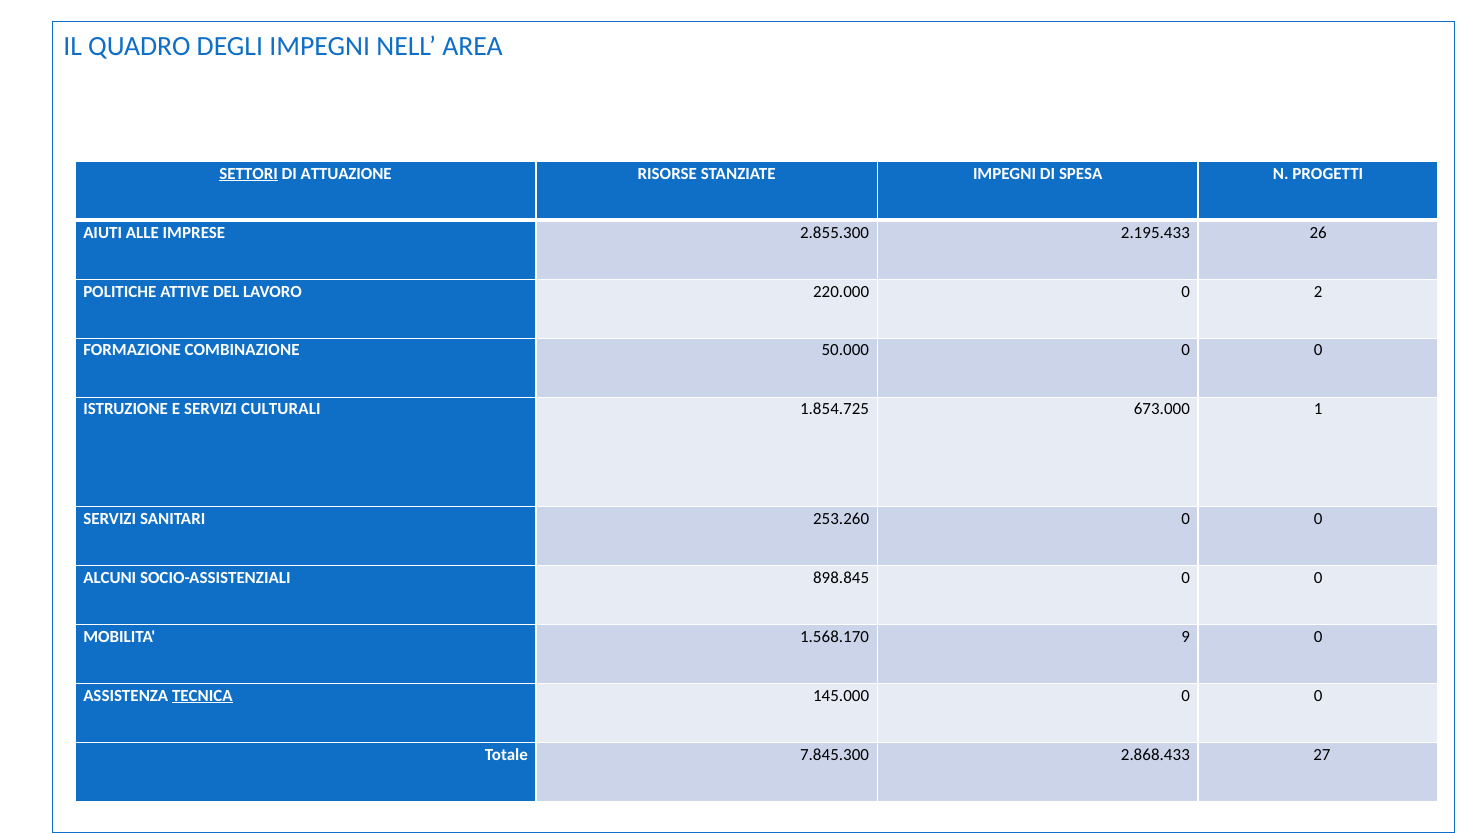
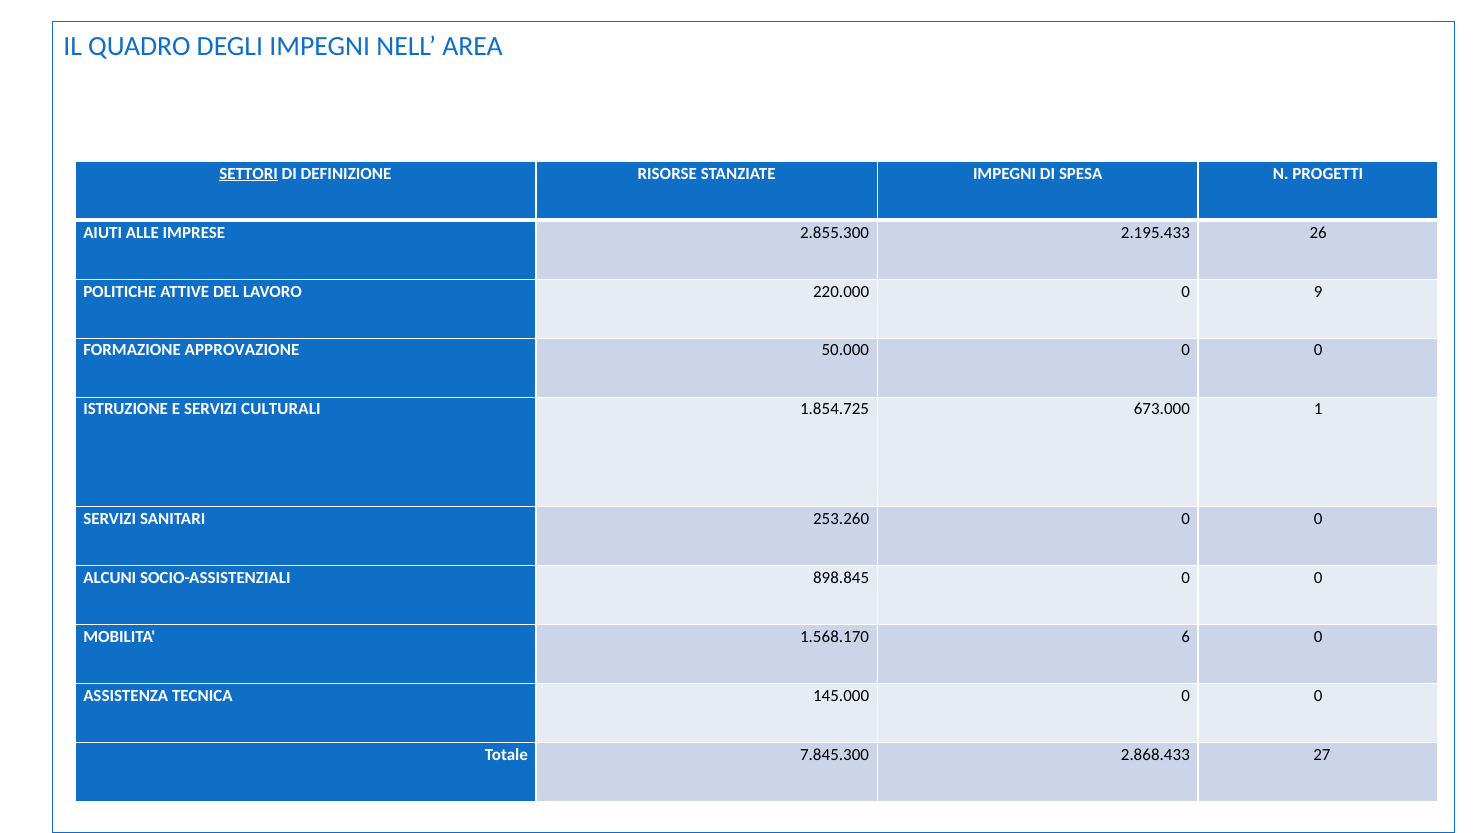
ATTUAZIONE: ATTUAZIONE -> DEFINIZIONE (346, 174)
2: 2 -> 9 (1318, 291)
COMBINAZIONE: COMBINAZIONE -> APPROVAZIONE (242, 350)
9: 9 -> 6 (1186, 637)
TECNICA underline: present -> none (202, 696)
